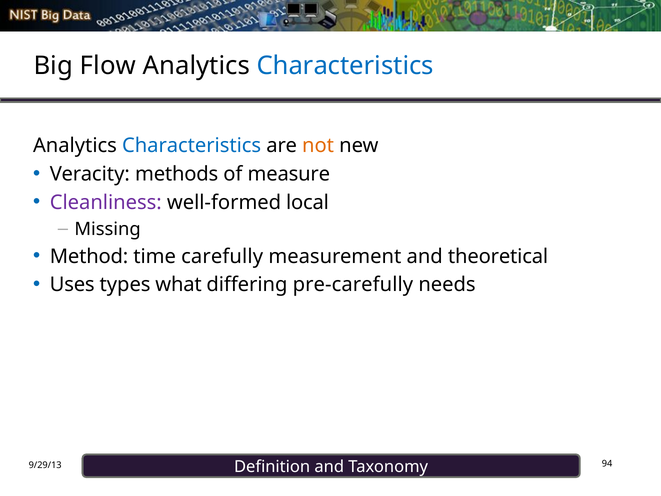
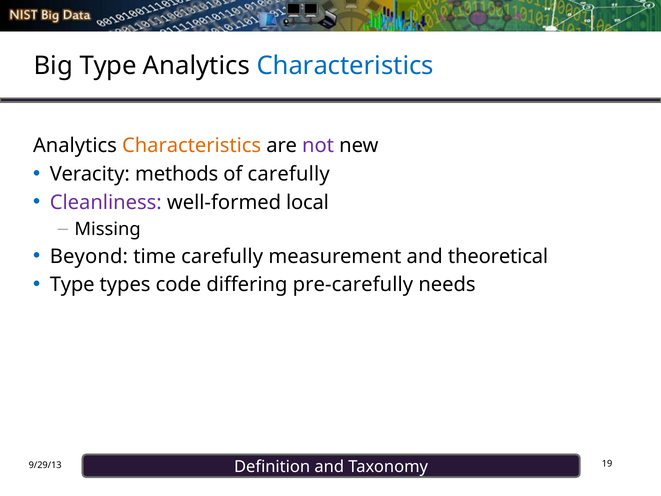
Big Flow: Flow -> Type (108, 66)
Characteristics colour: blue -> orange (192, 146)
not colour: orange -> purple (318, 146)
of measure: measure -> carefully (289, 174)
Method: Method -> Beyond (89, 256)
Uses: Uses -> Type (72, 284)
what: what -> code (178, 284)
94: 94 -> 19 (607, 464)
